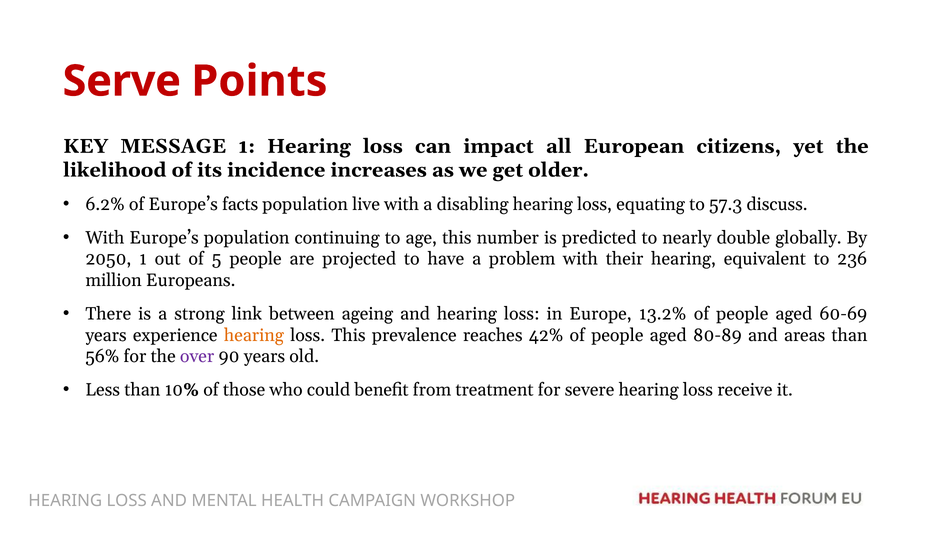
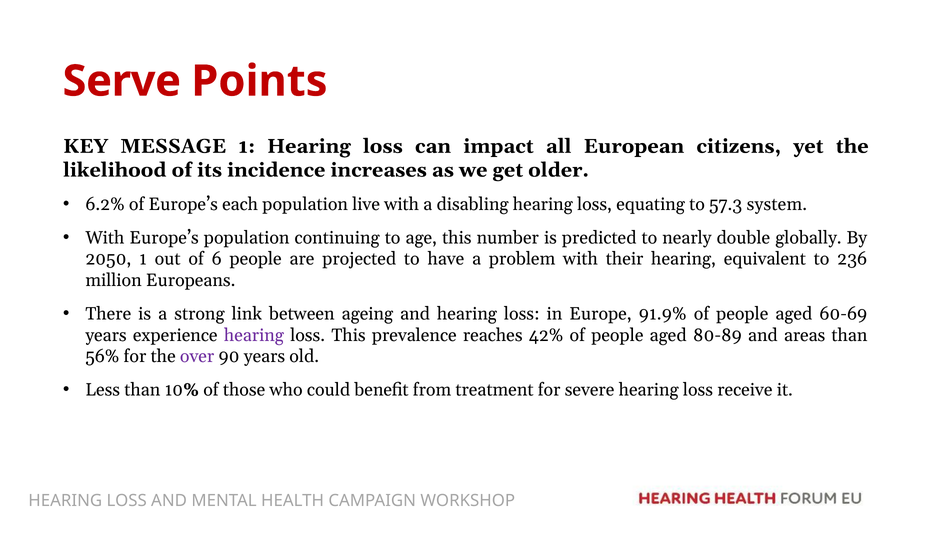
facts: facts -> each (240, 204)
discuss: discuss -> system (777, 204)
5: 5 -> 6 (217, 259)
13.2%: 13.2% -> 91.9% (663, 313)
hearing colour: orange -> purple (254, 335)
